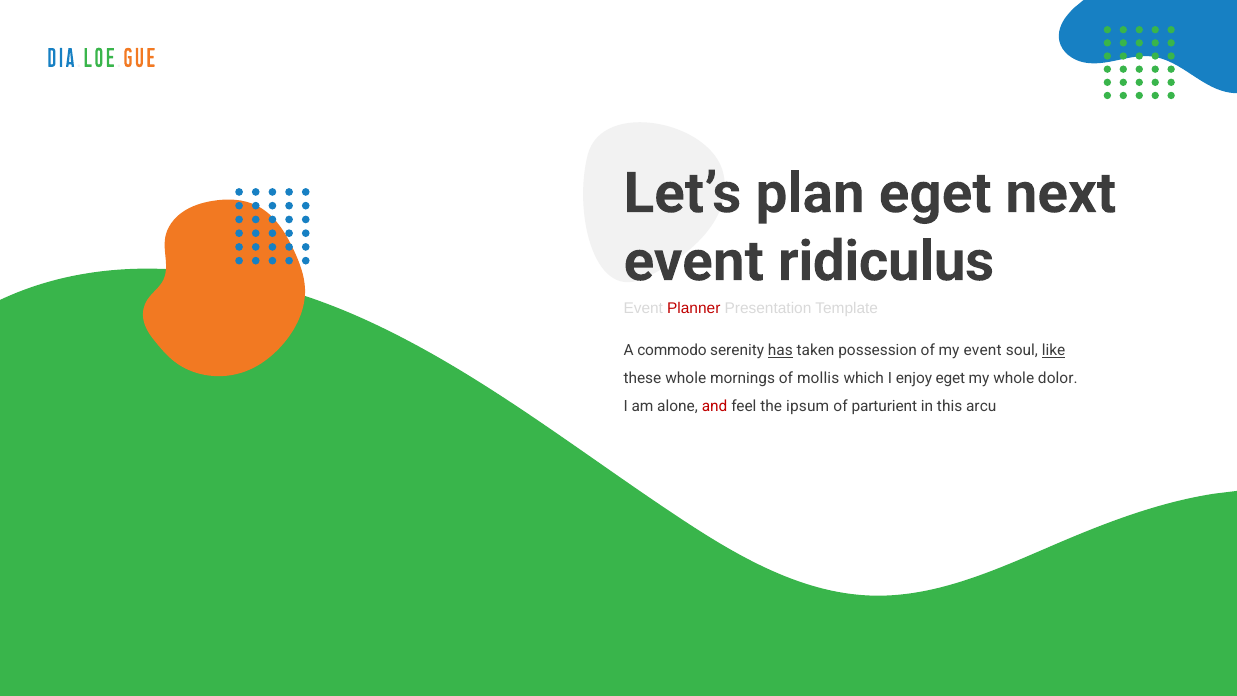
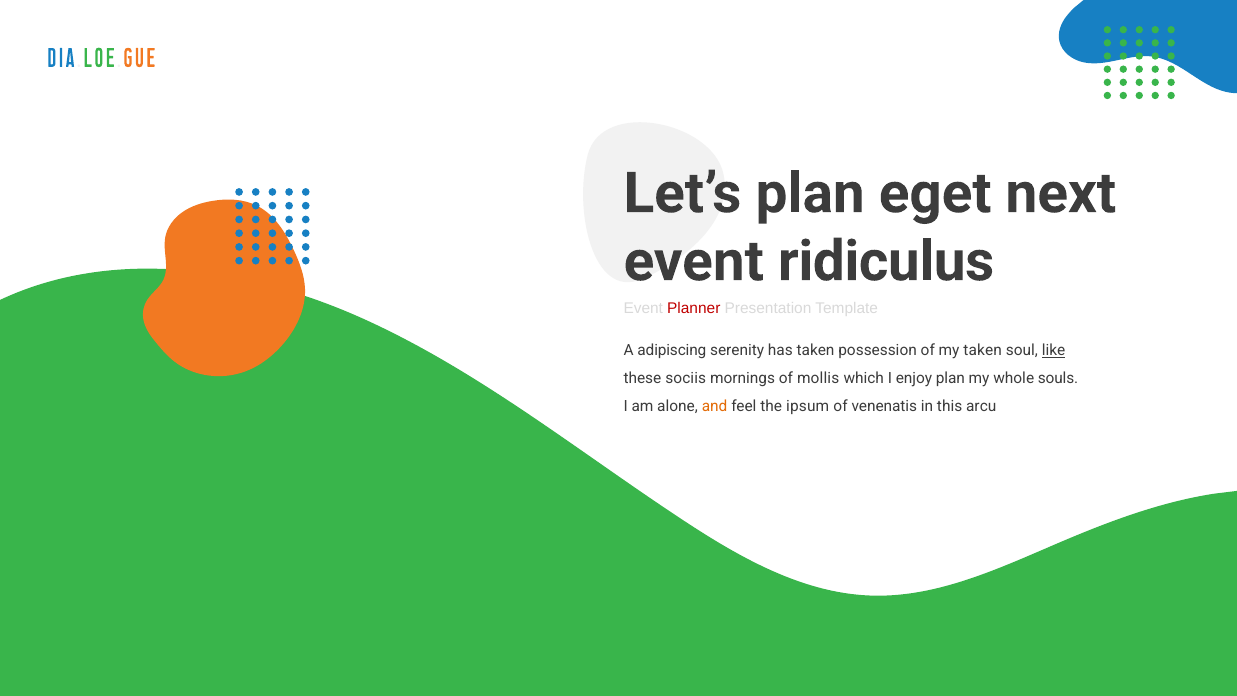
commodo: commodo -> adipiscing (672, 351)
has underline: present -> none (780, 351)
my event: event -> taken (983, 351)
these whole: whole -> sociis (686, 379)
enjoy eget: eget -> plan (950, 379)
dolor: dolor -> souls (1058, 379)
and colour: red -> orange (715, 406)
parturient: parturient -> venenatis (884, 406)
